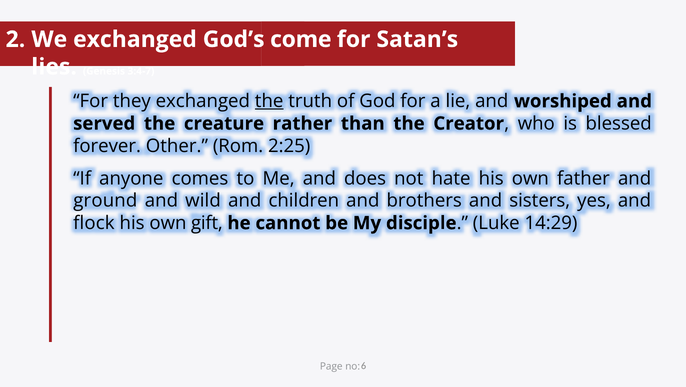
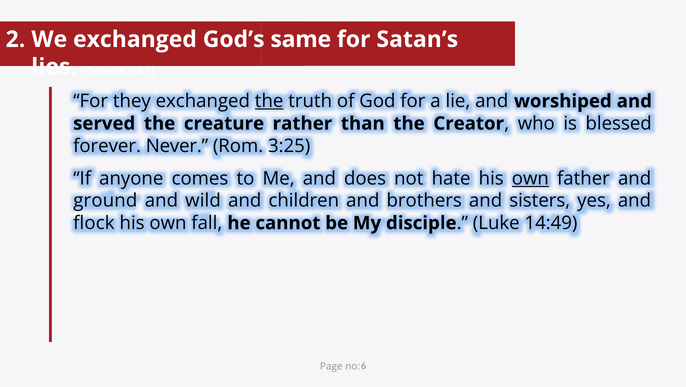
come: come -> same (301, 39)
Other: Other -> Never (177, 146)
2:25: 2:25 -> 3:25 (289, 146)
own underline: none -> present (530, 178)
gift: gift -> fall (207, 223)
14:29: 14:29 -> 14:49 (551, 223)
